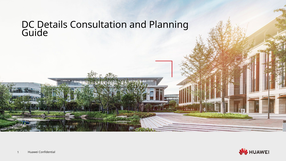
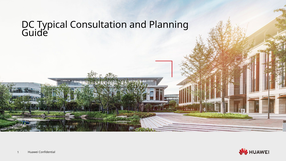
Details: Details -> Typical (52, 25)
